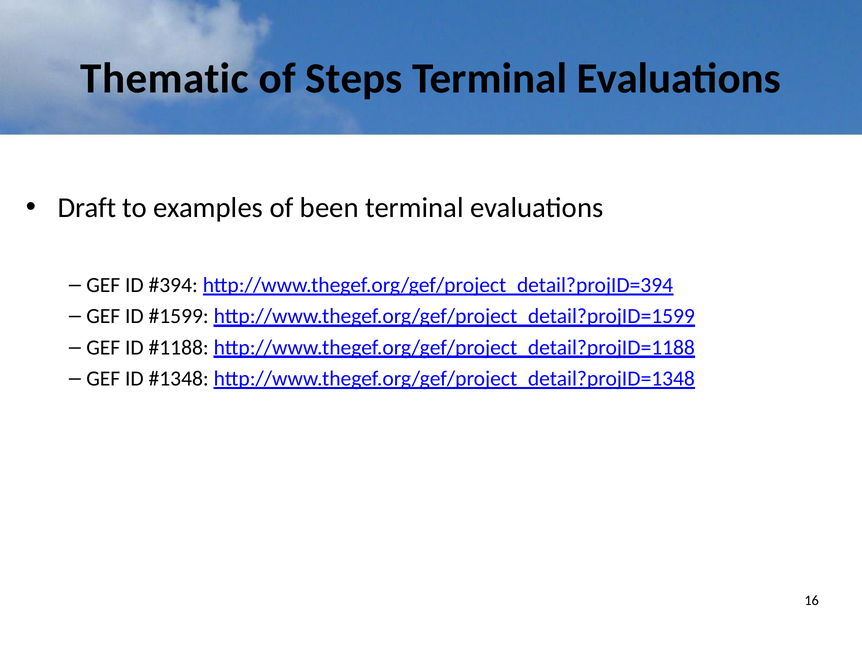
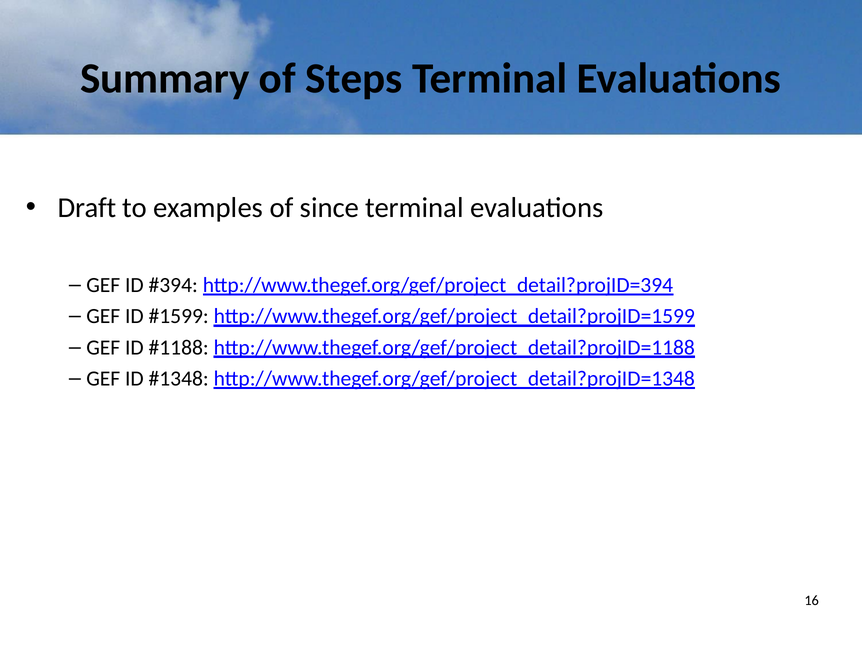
Thematic: Thematic -> Summary (165, 78)
been: been -> since (329, 208)
